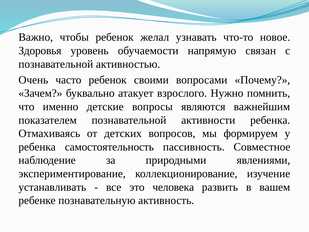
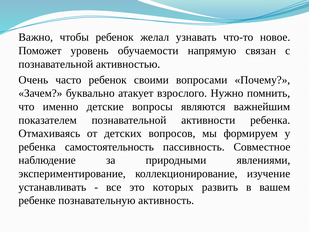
Здоровья: Здоровья -> Поможет (40, 51)
человека: человека -> которых (173, 187)
